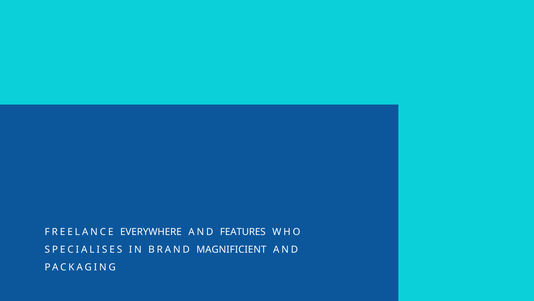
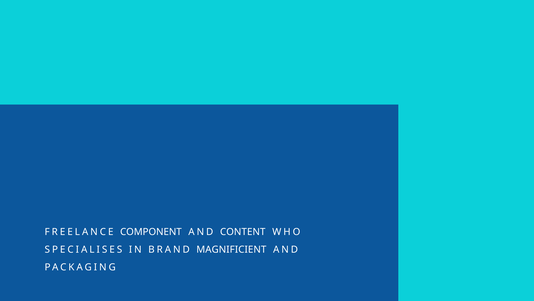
EVERYWHERE: EVERYWHERE -> COMPONENT (151, 232)
FEATURES: FEATURES -> CONTENT (243, 232)
